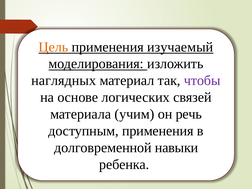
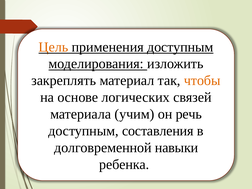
применения изучаемый: изучаемый -> доступным (180, 47)
наглядных: наглядных -> закреплять (64, 81)
чтобы colour: purple -> orange (202, 81)
доступным применения: применения -> составления (158, 131)
